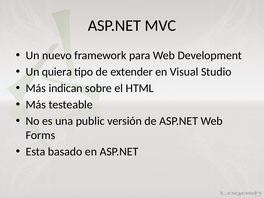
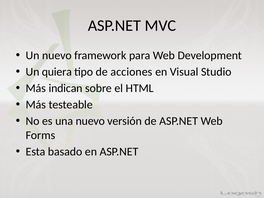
extender: extender -> acciones (131, 72)
una public: public -> nuevo (90, 121)
